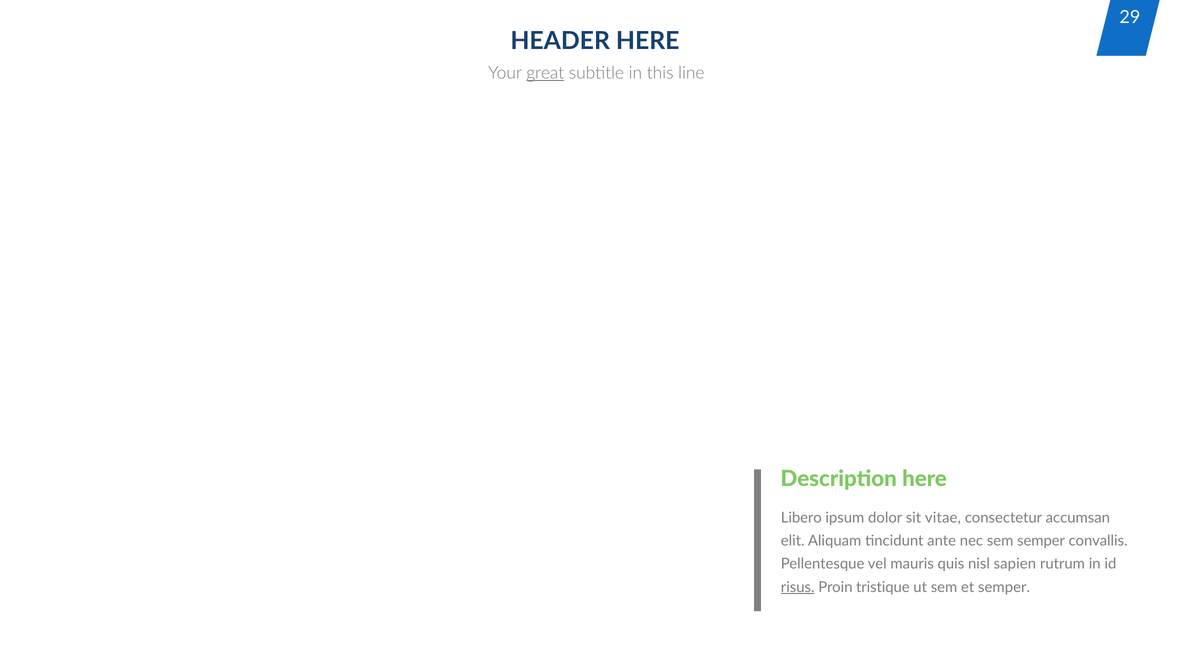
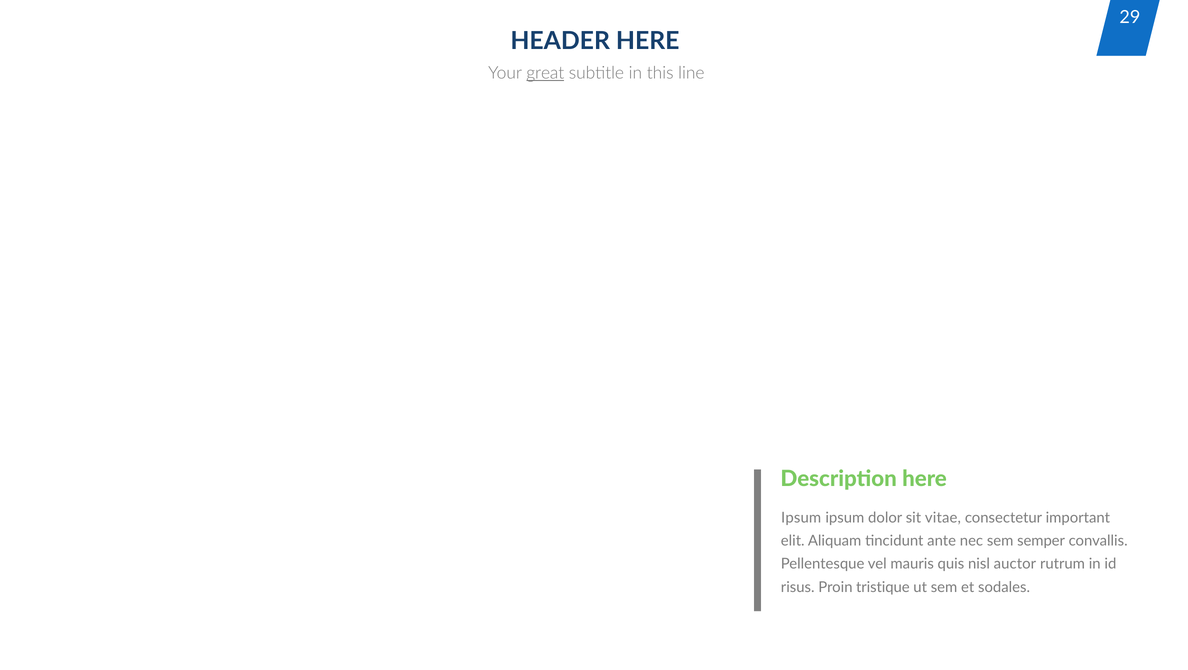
Libero: Libero -> Ipsum (801, 518)
accumsan: accumsan -> important (1078, 518)
sapien: sapien -> auctor (1015, 564)
risus underline: present -> none (798, 587)
et semper: semper -> sodales (1004, 587)
